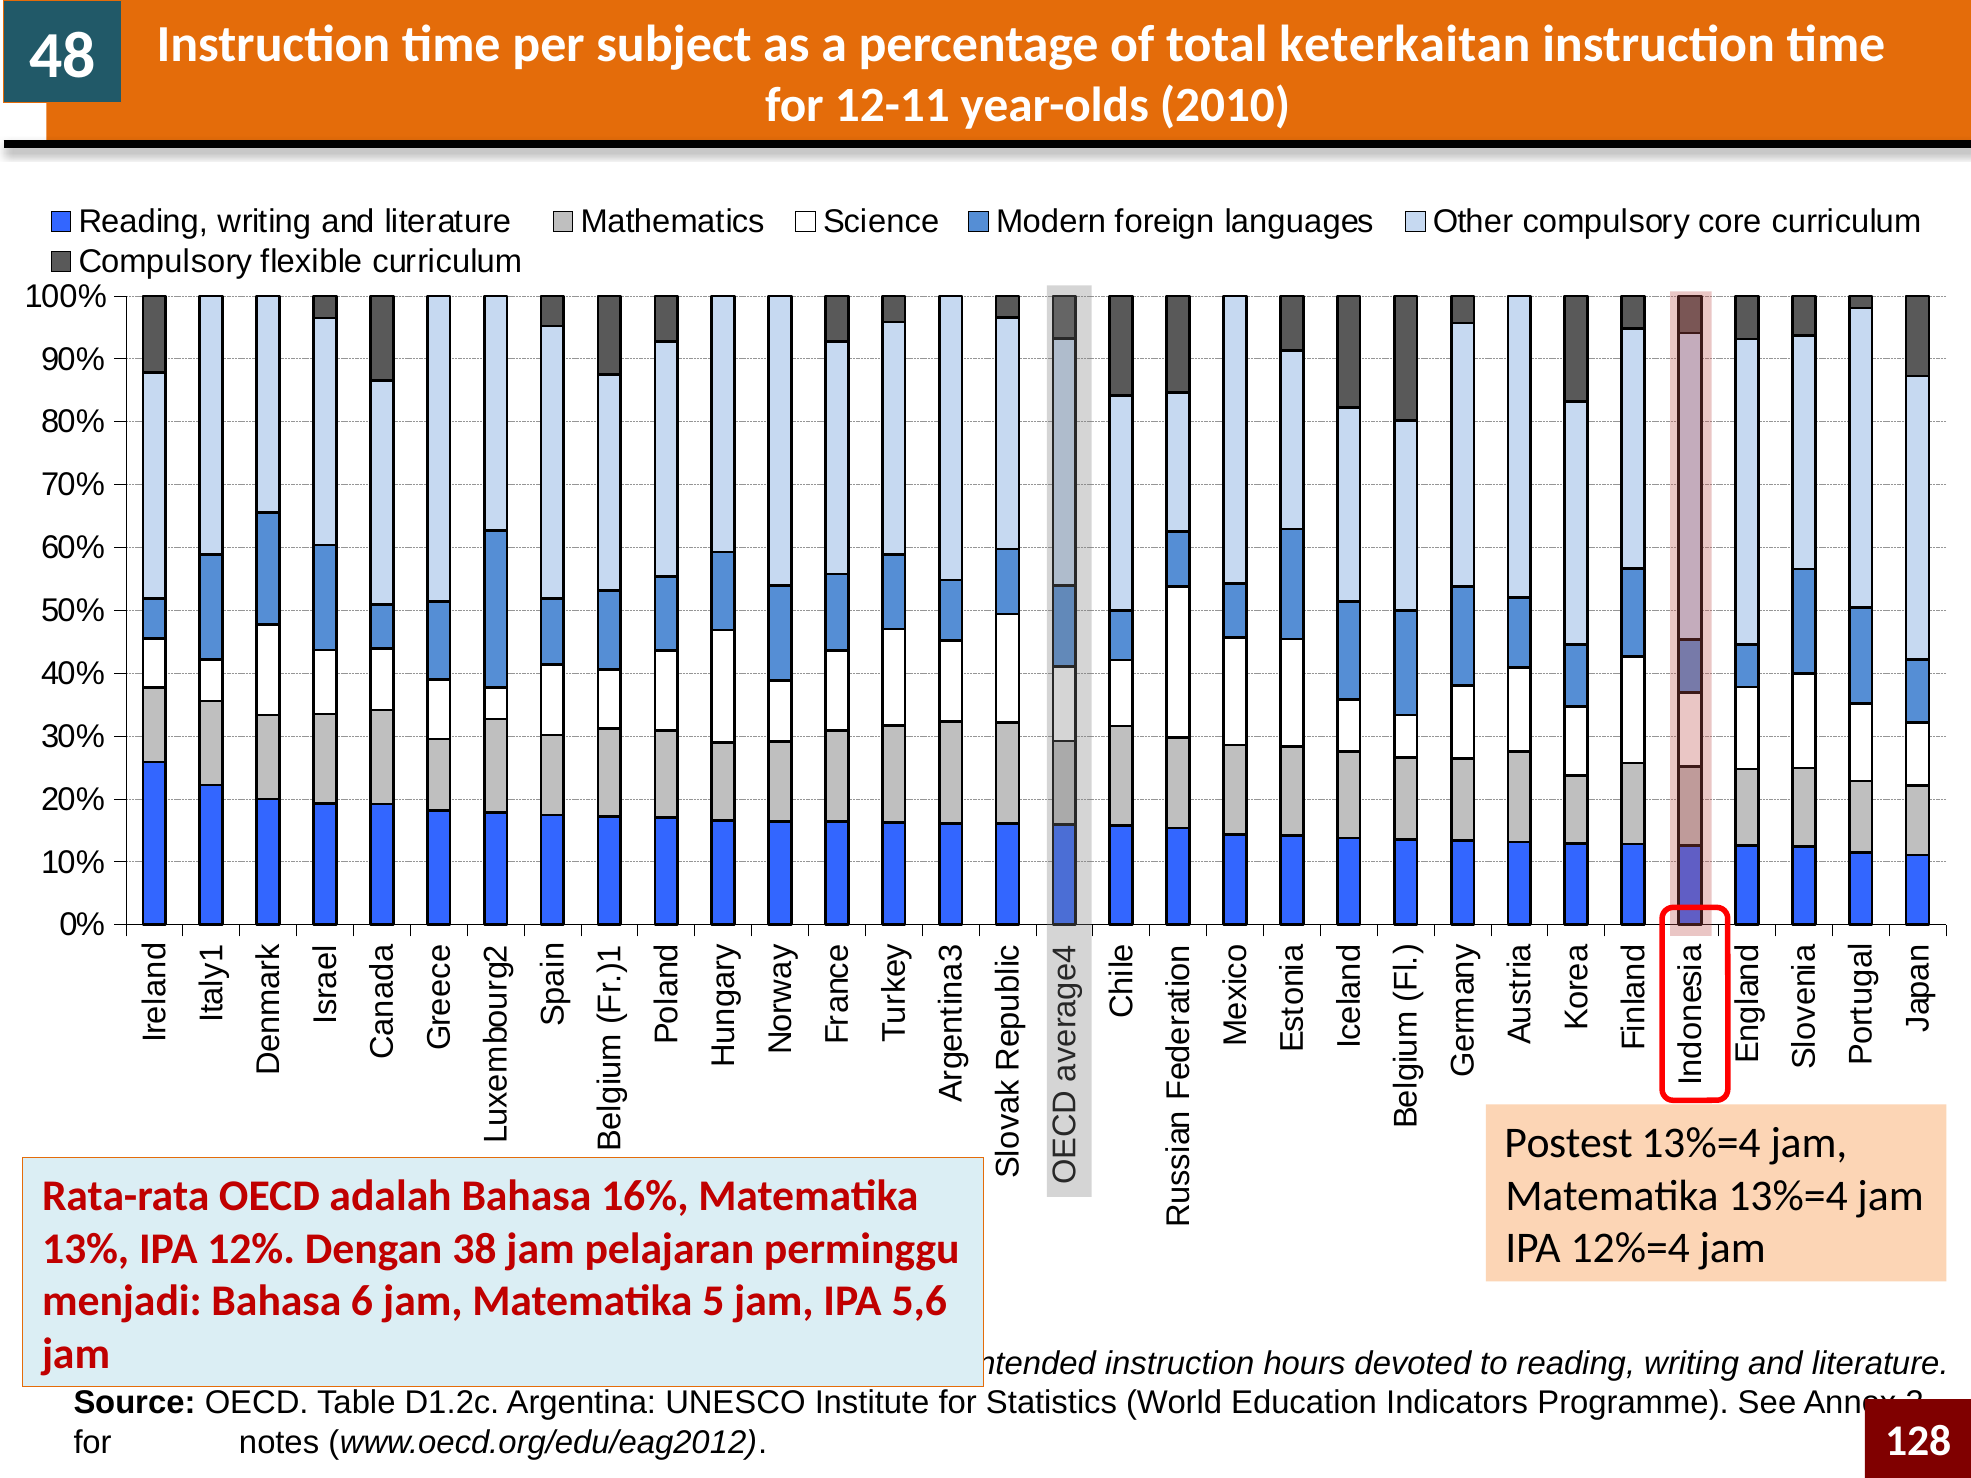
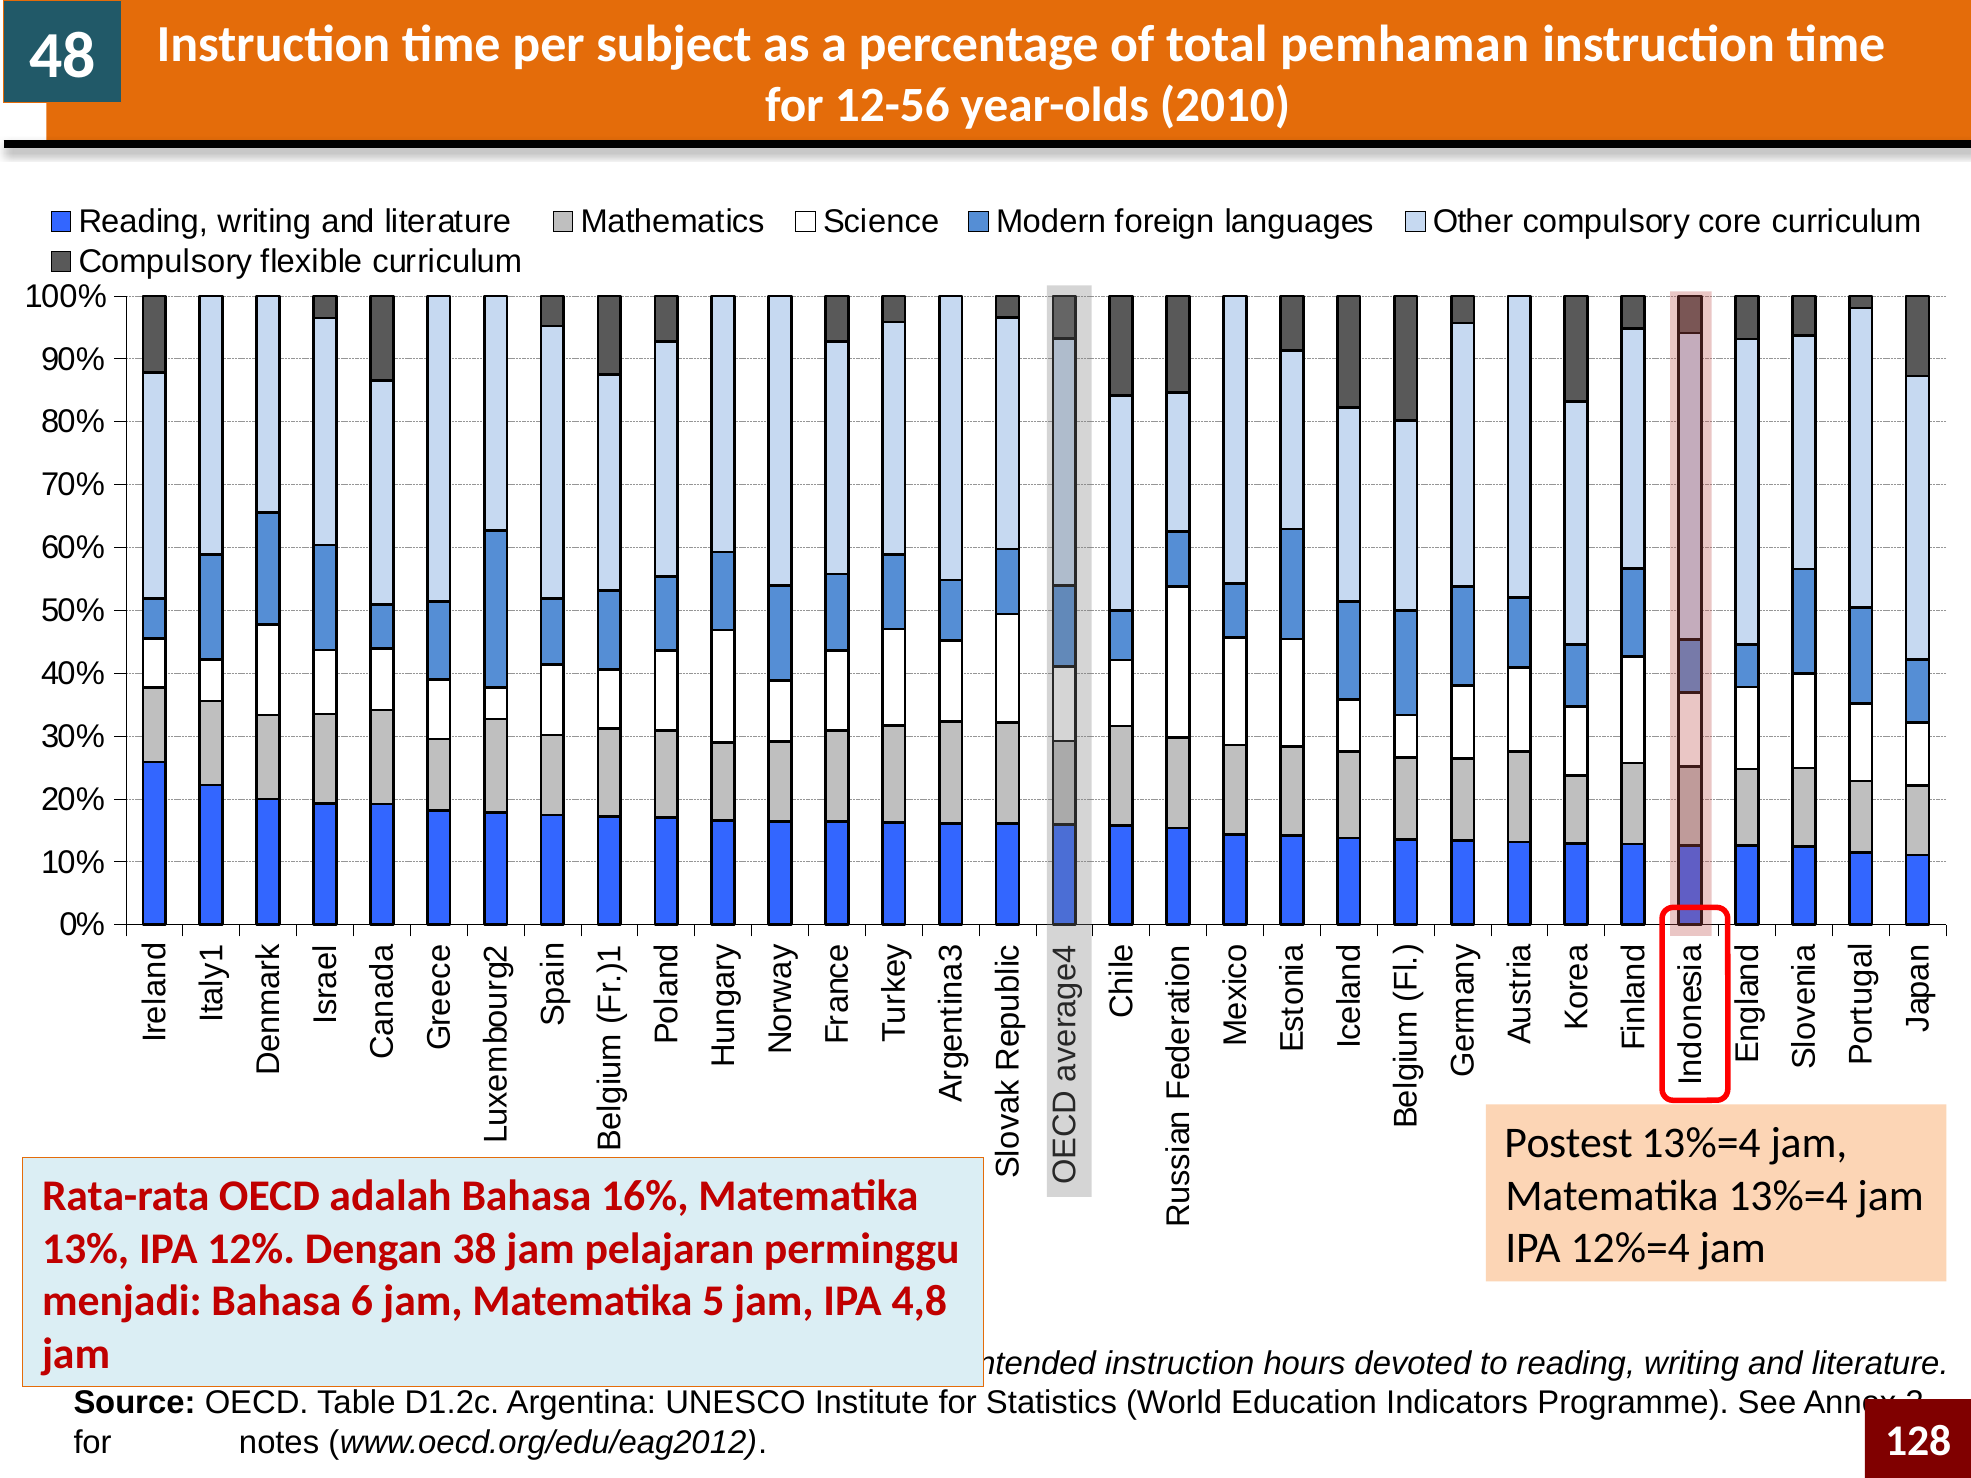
keterkaitan: keterkaitan -> pemhaman (1405, 44)
12-11: 12-11 -> 12-56 (892, 105)
5,6: 5,6 -> 4,8 (919, 1301)
